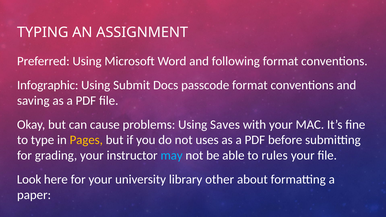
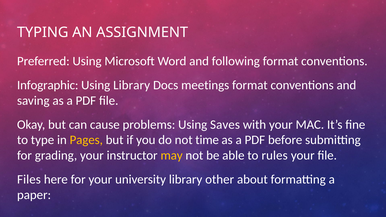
Using Submit: Submit -> Library (132, 85)
passcode: passcode -> meetings (205, 85)
uses: uses -> time (207, 140)
may colour: light blue -> yellow (172, 155)
Look: Look -> Files (29, 179)
